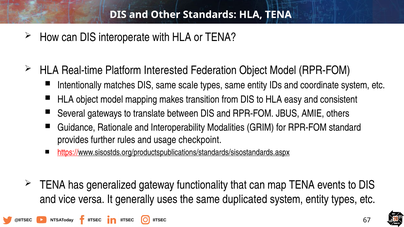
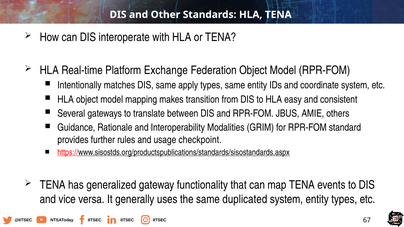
Interested: Interested -> Exchange (166, 70)
scale: scale -> apply (188, 85)
